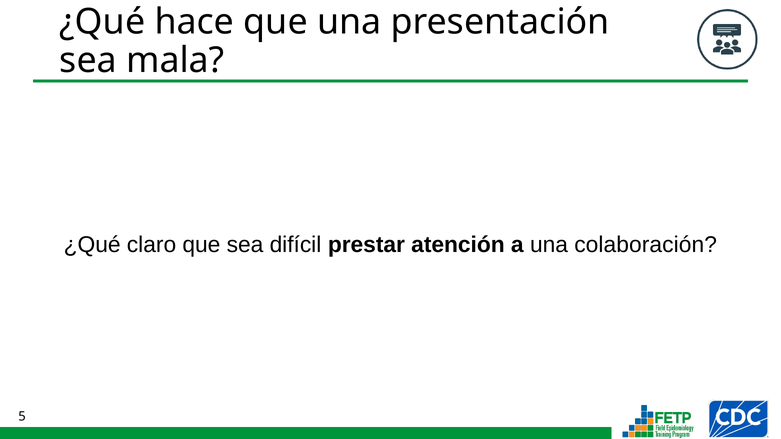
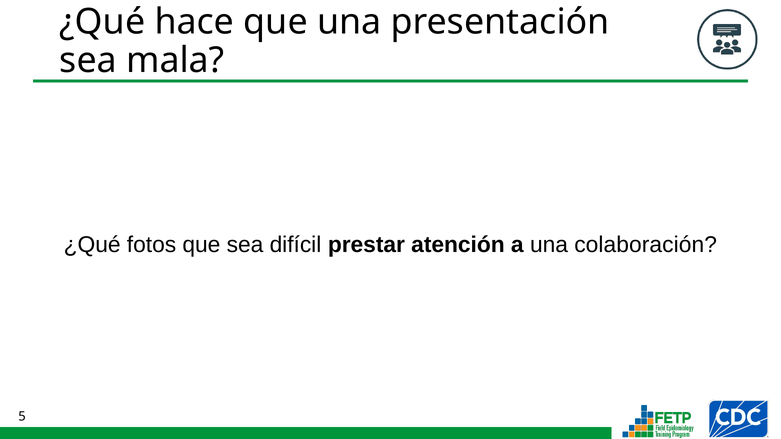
claro: claro -> fotos (152, 245)
